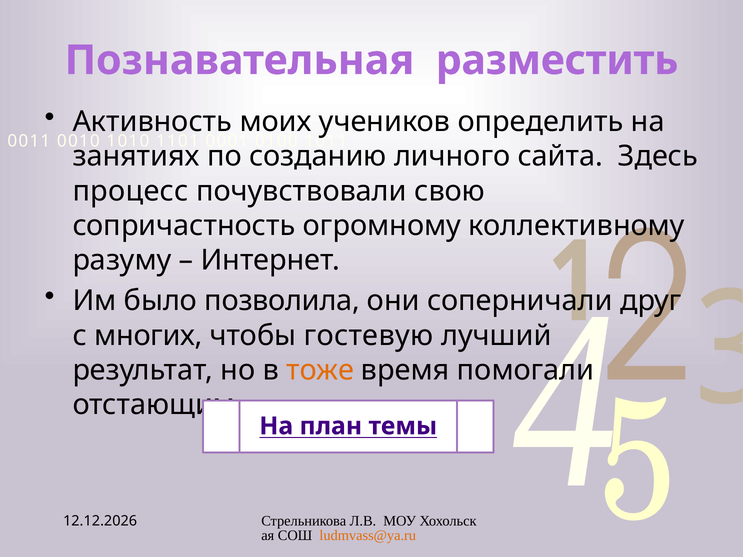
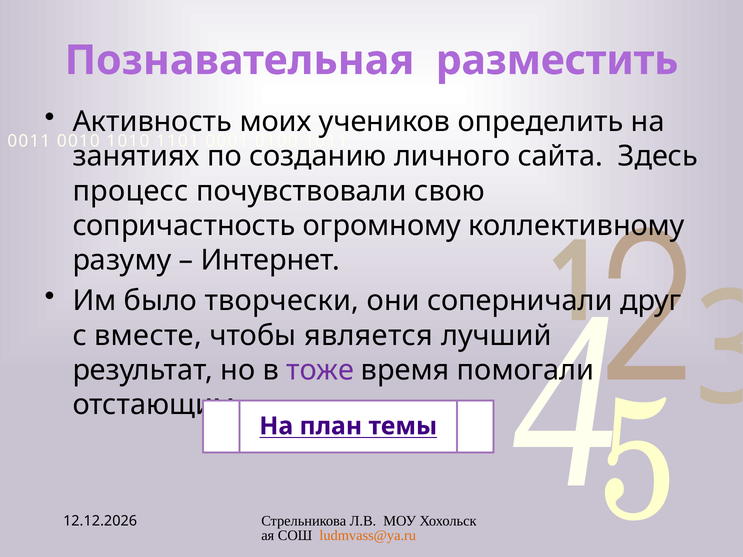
позволила: позволила -> творчески (282, 301)
многих: многих -> вместе (148, 336)
гостевую: гостевую -> является (369, 336)
тоже colour: orange -> purple (320, 370)
